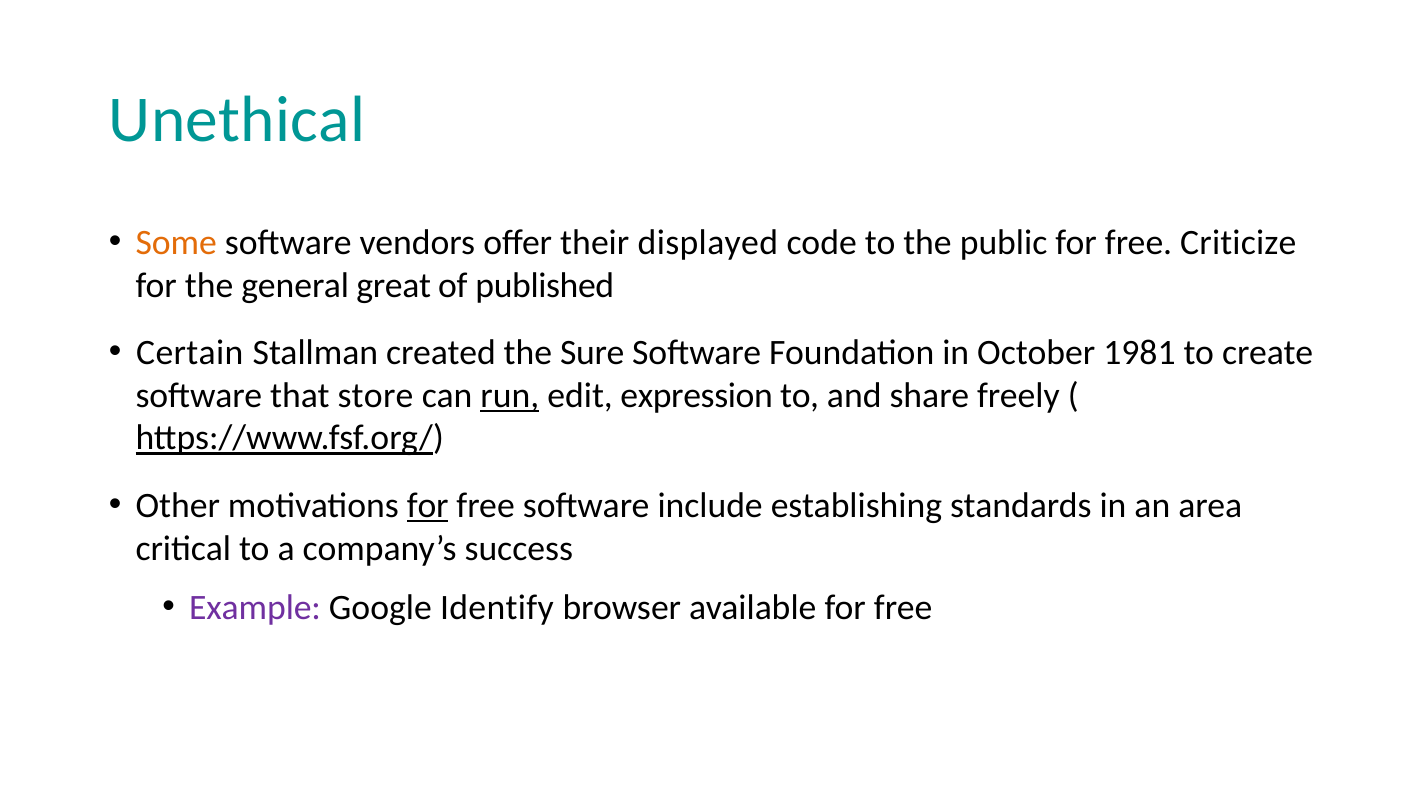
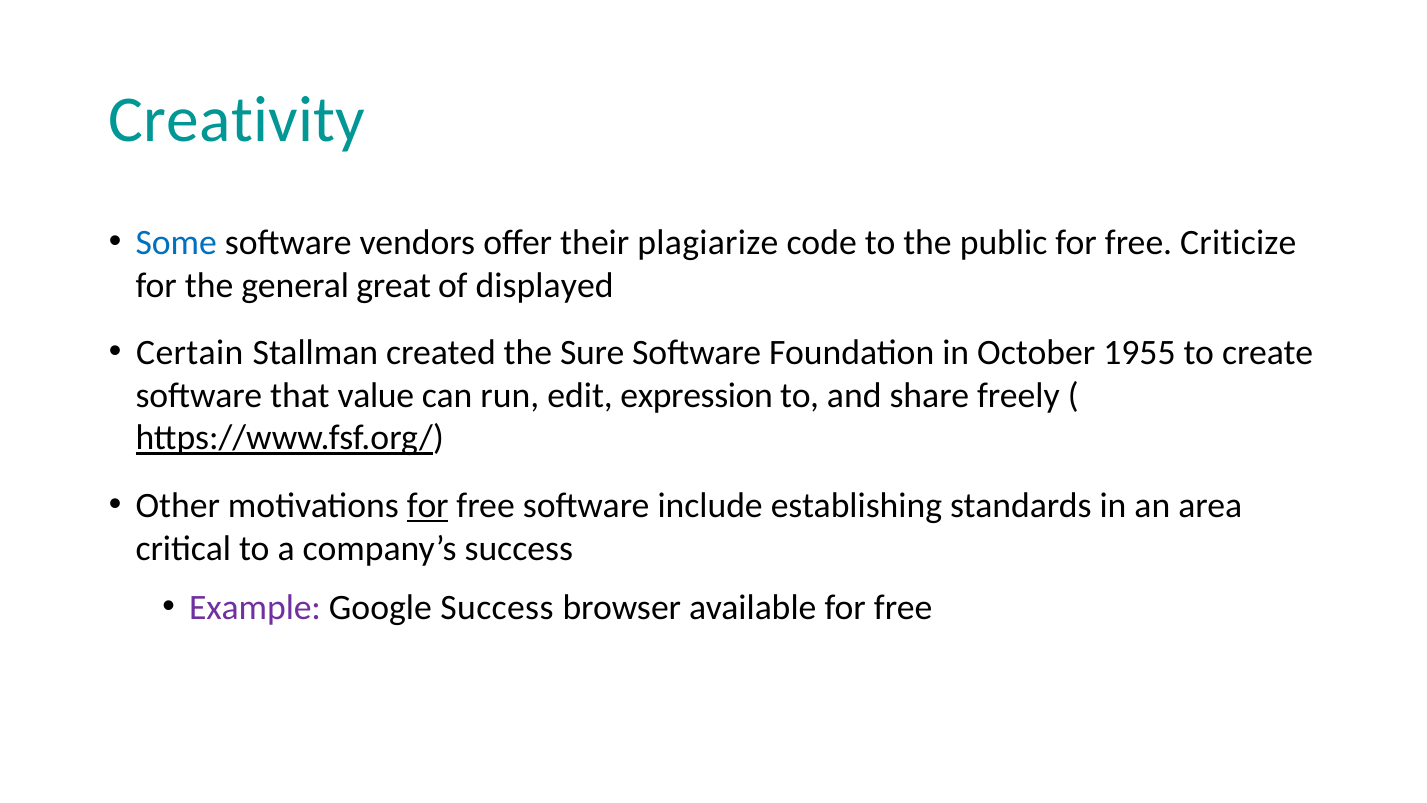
Unethical: Unethical -> Creativity (237, 120)
Some colour: orange -> blue (176, 243)
displayed: displayed -> plagiarize (708, 243)
published: published -> displayed (545, 286)
1981: 1981 -> 1955 (1139, 352)
store: store -> value (376, 395)
run underline: present -> none (510, 395)
Google Identify: Identify -> Success (497, 607)
